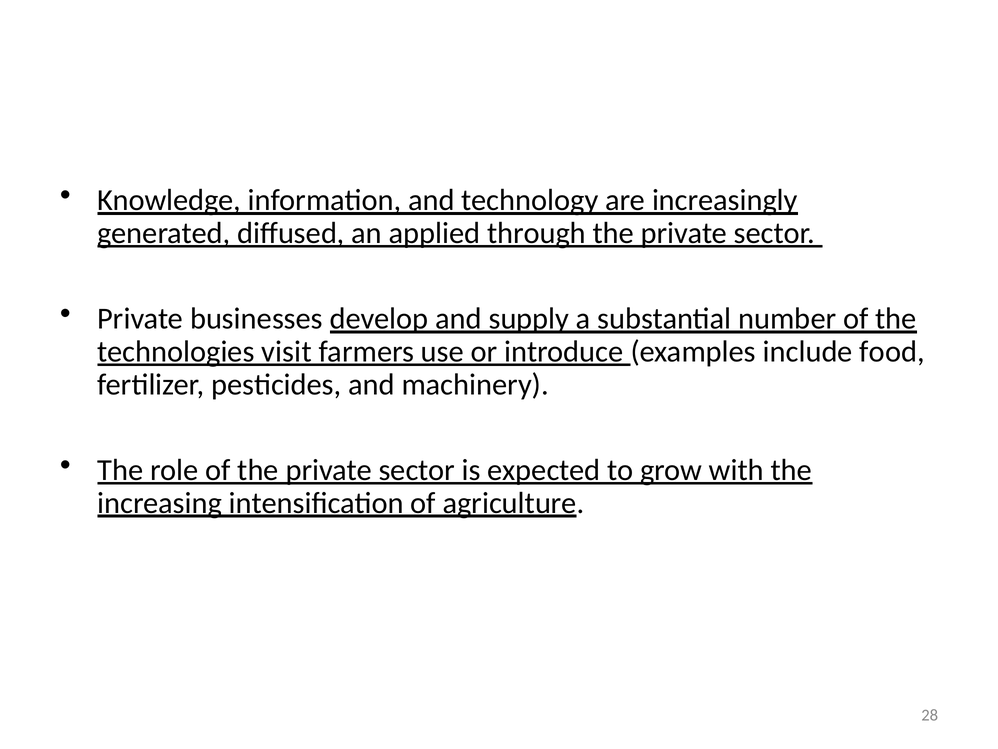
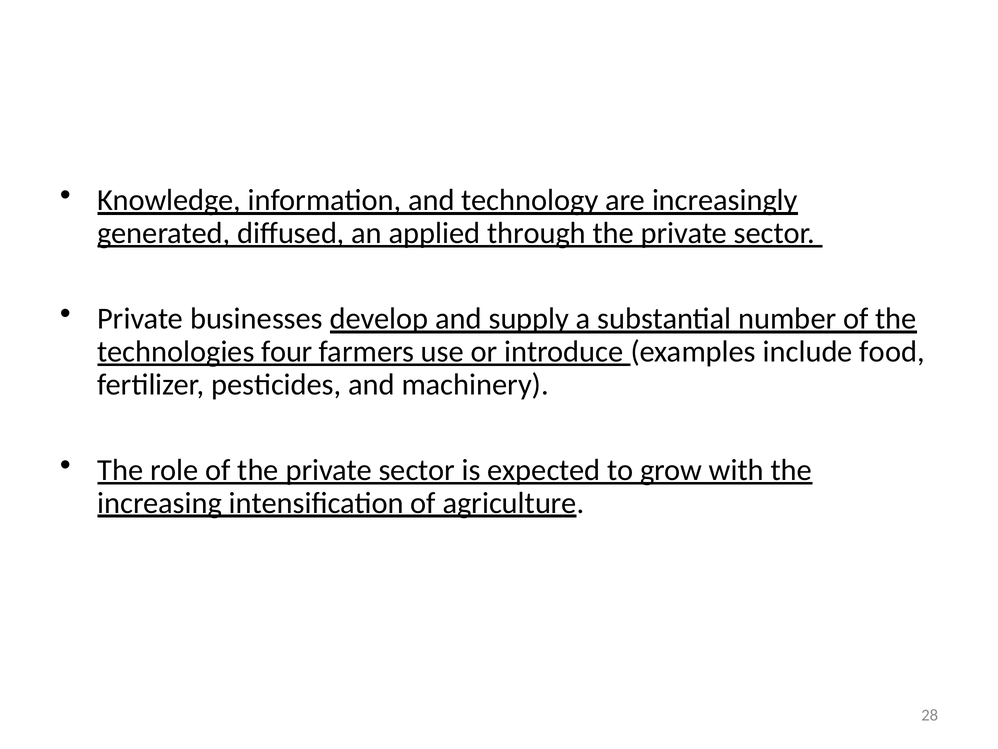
visit: visit -> four (287, 351)
